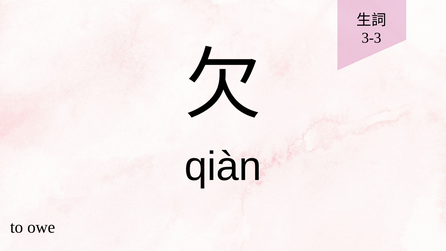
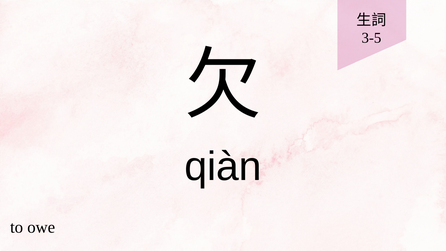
3-3: 3-3 -> 3-5 (371, 38)
